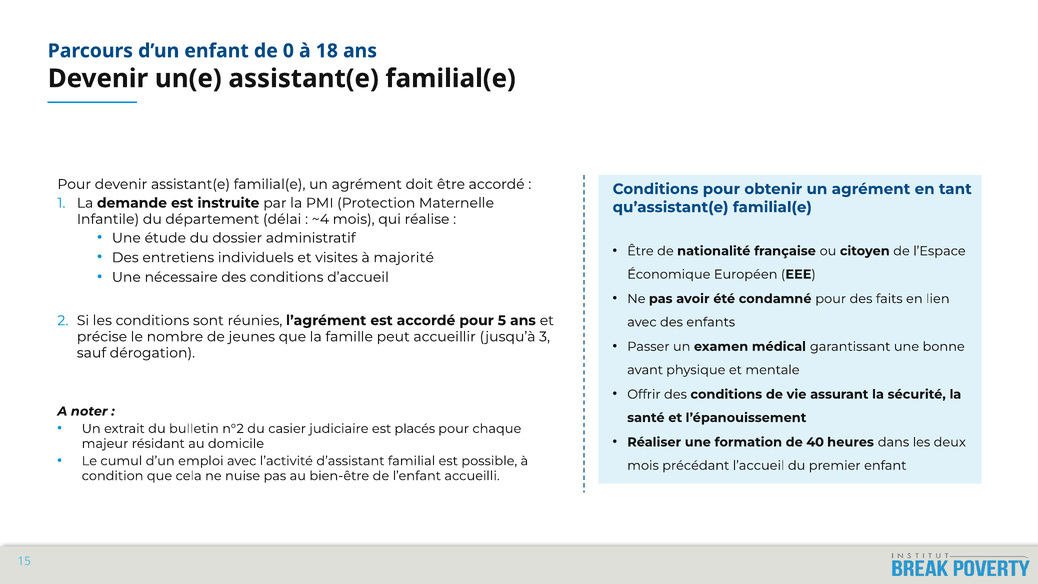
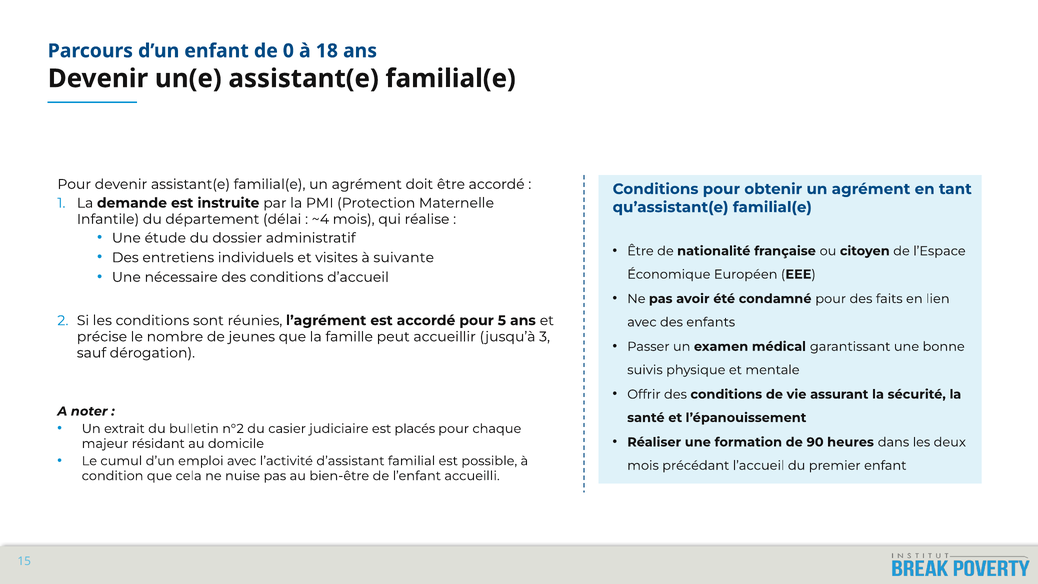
majorité: majorité -> suivante (404, 258)
avant: avant -> suivis (645, 370)
40: 40 -> 90 (815, 442)
